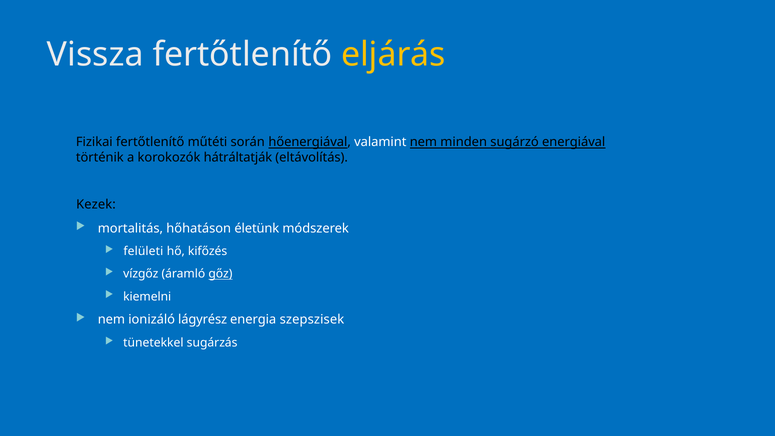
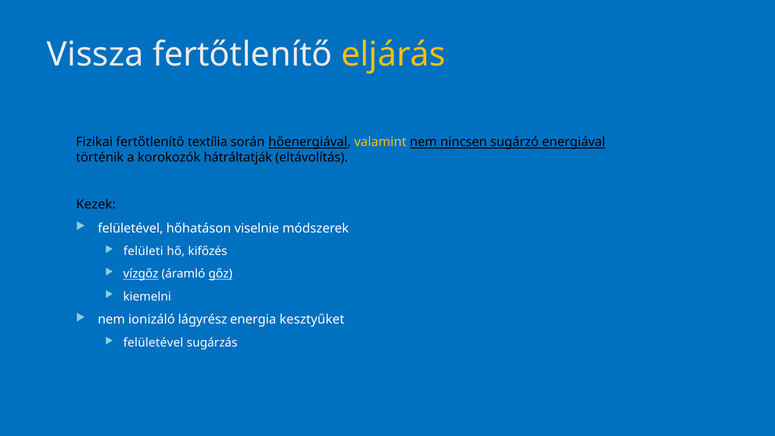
műtéti: műtéti -> textília (208, 142)
valamint colour: white -> yellow (380, 142)
minden: minden -> nincsen (464, 142)
mortalitás: mortalitás -> felületével (130, 228)
életünk: életünk -> viselnie (257, 228)
vízgőz underline: none -> present (141, 274)
szepszisek: szepszisek -> kesztyűket (312, 320)
tünetekkel: tünetekkel -> felületével (153, 343)
